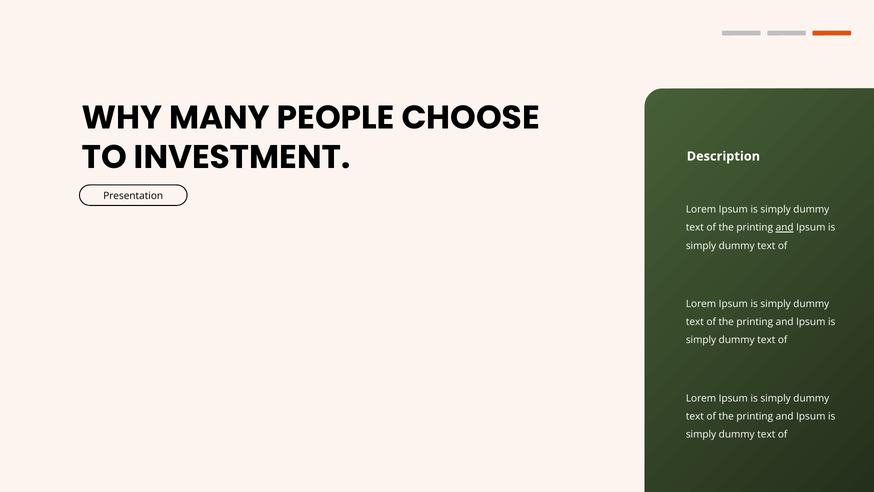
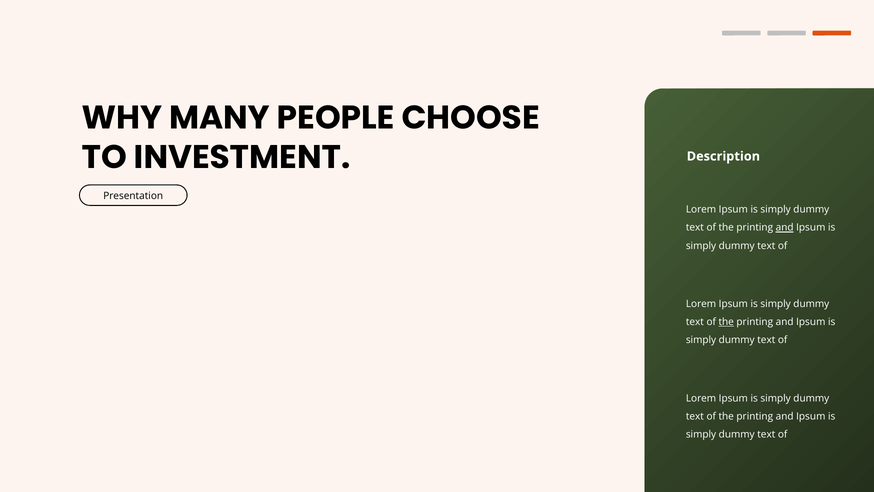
the underline: none -> present (726, 322)
